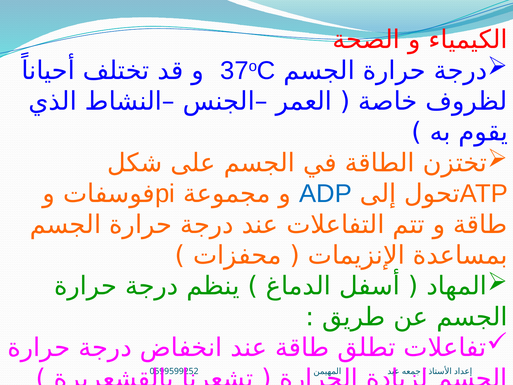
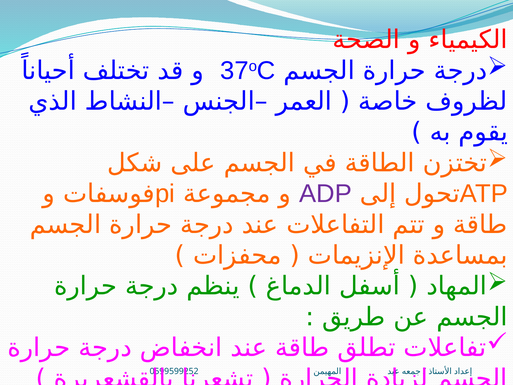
ADP colour: blue -> purple (325, 194)
